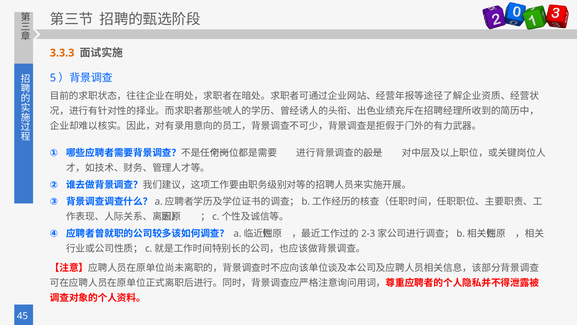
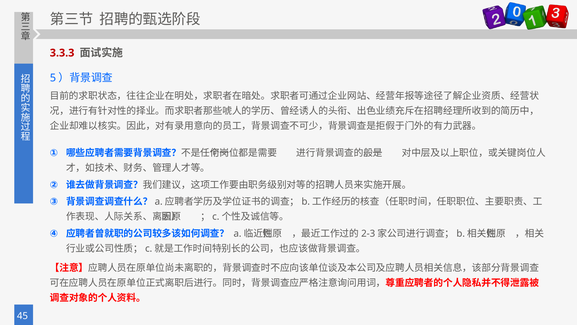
3.3.3 colour: orange -> red (62, 53)
